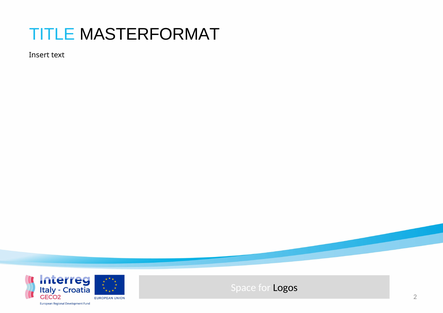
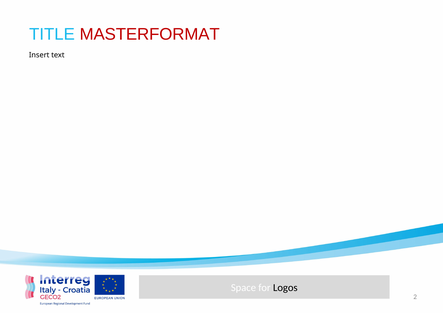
MASTERFORMAT colour: black -> red (150, 34)
